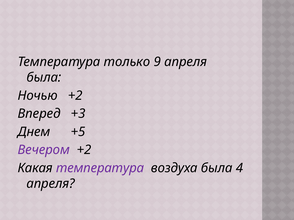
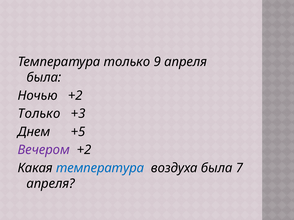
Вперед: Вперед -> Только (39, 114)
температура colour: purple -> blue (100, 168)
4: 4 -> 7 (239, 168)
